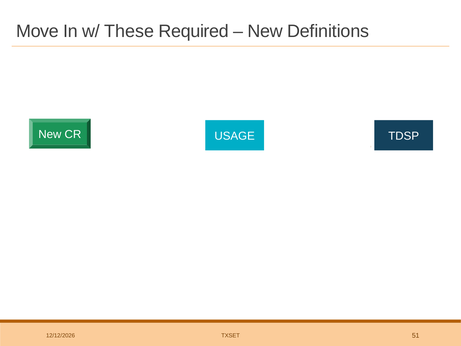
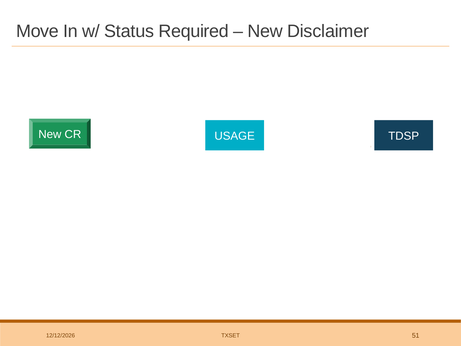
These: These -> Status (129, 31)
Definitions: Definitions -> Disclaimer (328, 31)
